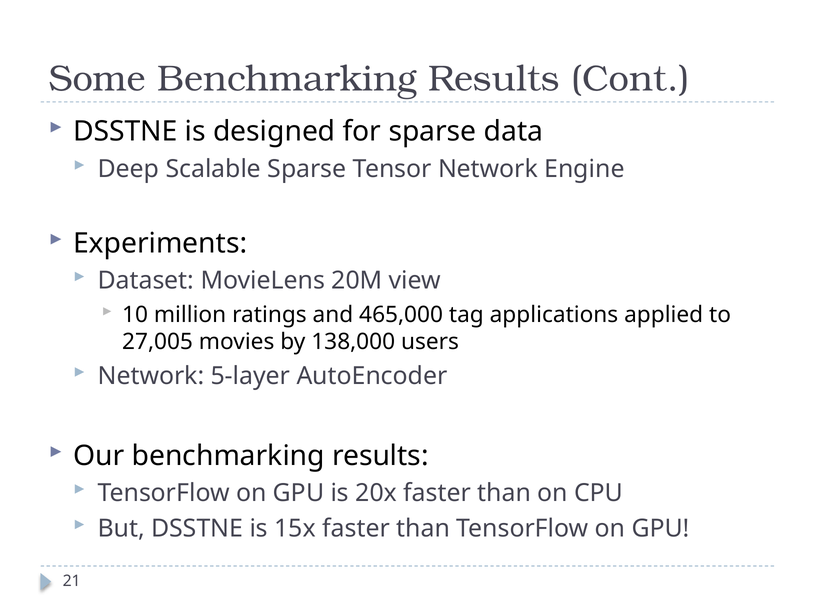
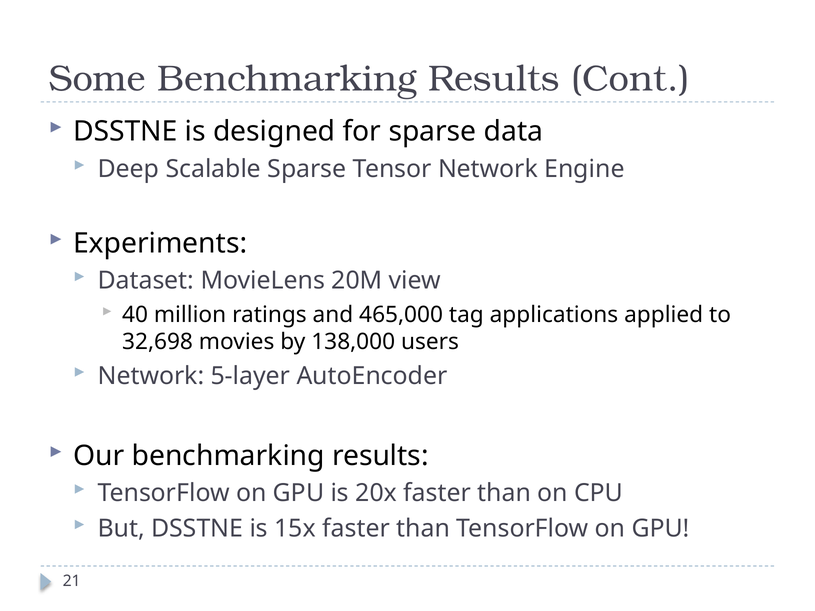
10: 10 -> 40 (135, 315)
27,005: 27,005 -> 32,698 (158, 342)
